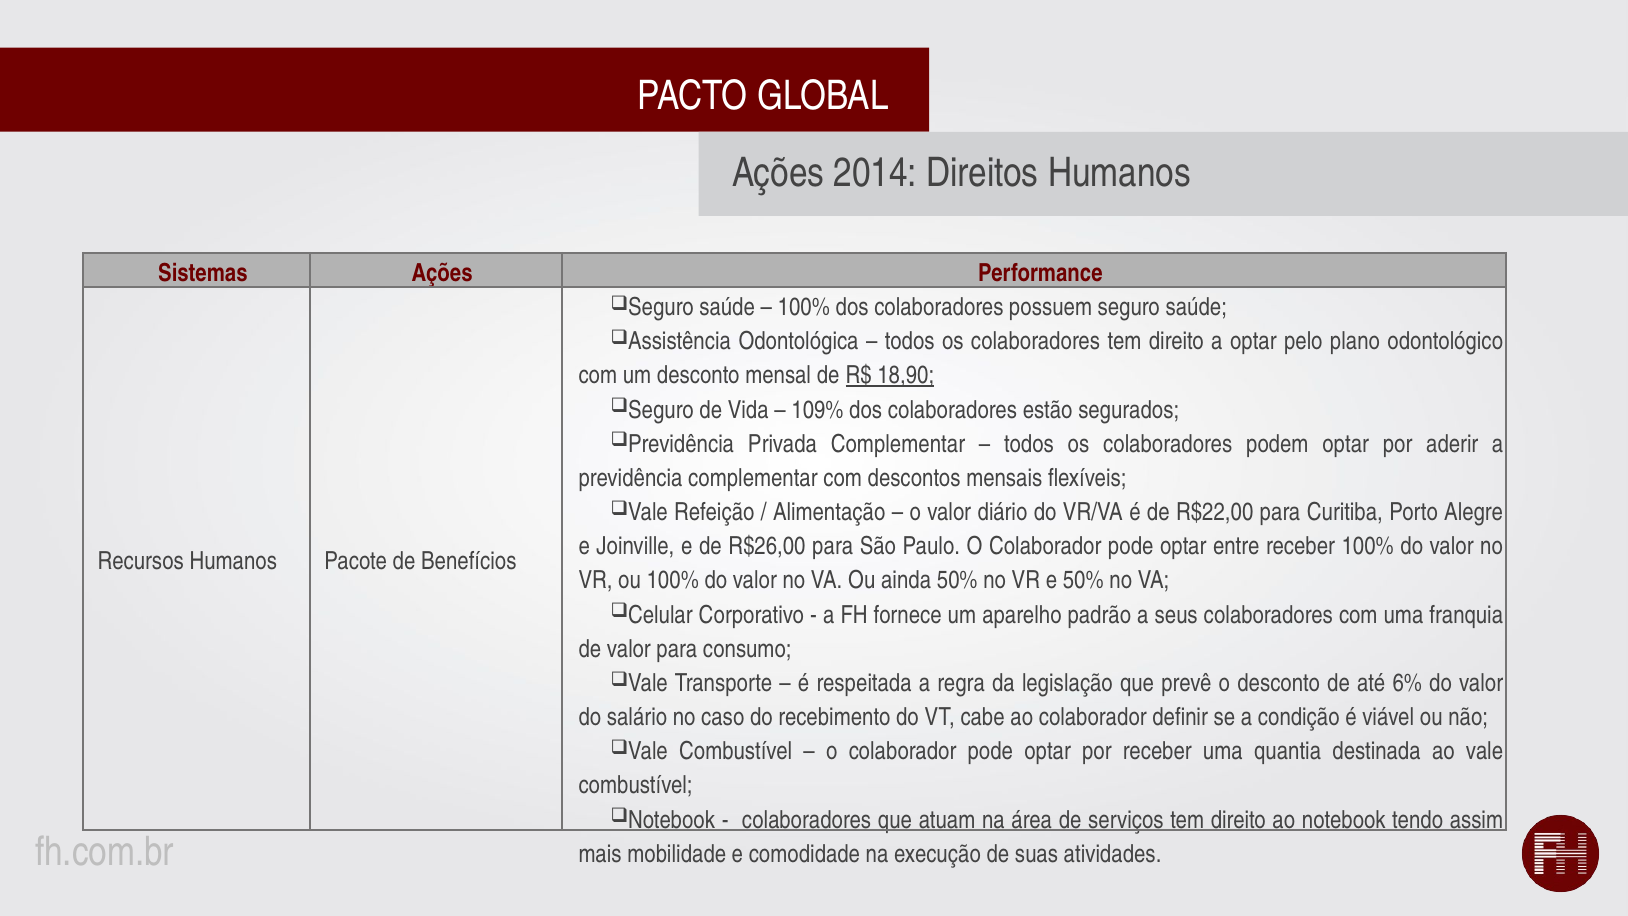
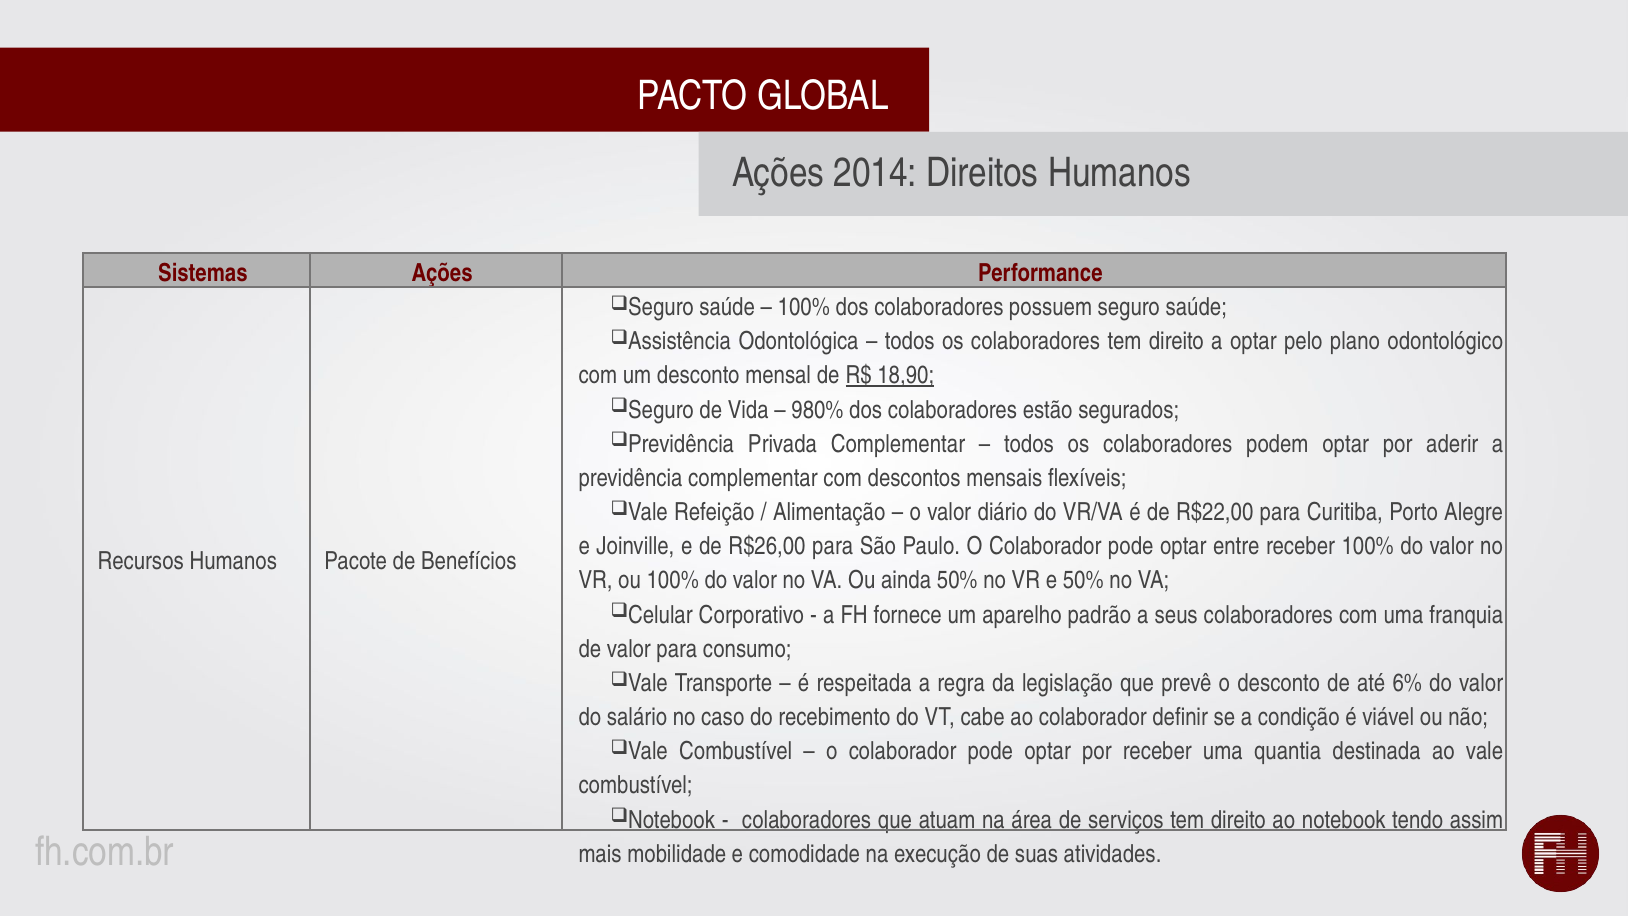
109%: 109% -> 980% (817, 410)
